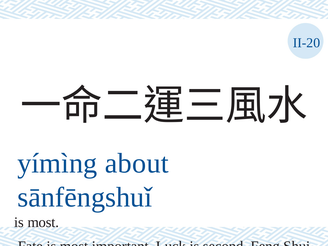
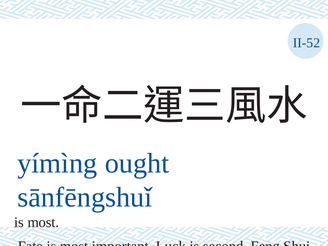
II-20: II-20 -> II-52 (306, 43)
about: about -> ought (137, 163)
